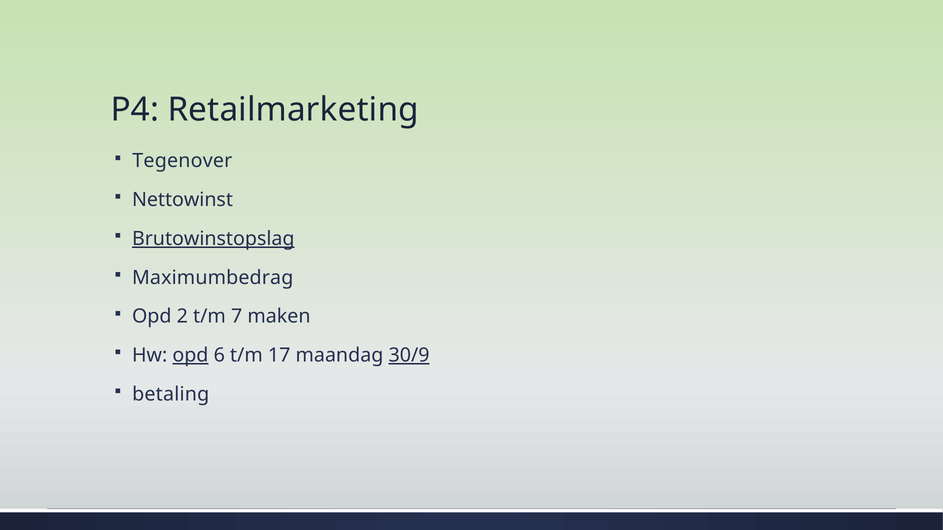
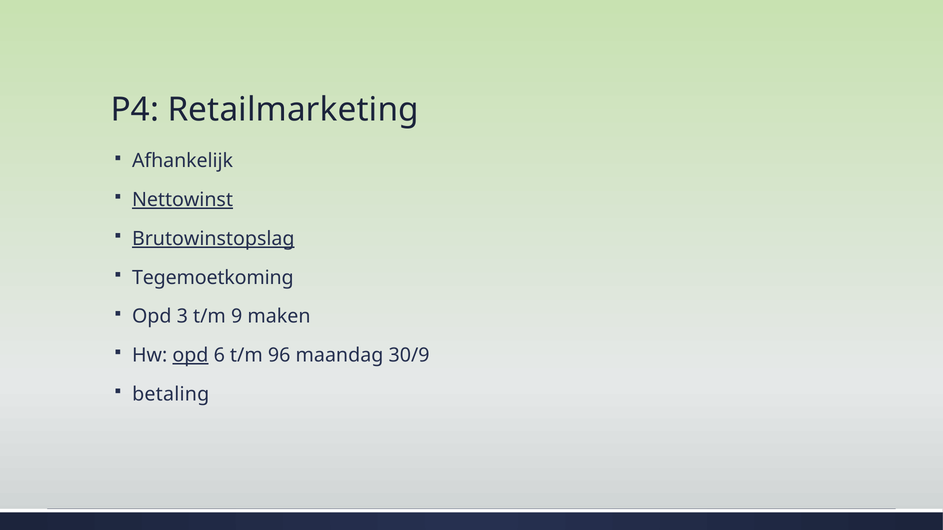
Tegenover: Tegenover -> Afhankelijk (183, 161)
Nettowinst underline: none -> present (182, 200)
Maximumbedrag: Maximumbedrag -> Tegemoetkoming (213, 278)
2: 2 -> 3 (182, 317)
7: 7 -> 9 (237, 317)
17: 17 -> 96 (279, 356)
30/9 underline: present -> none (409, 356)
